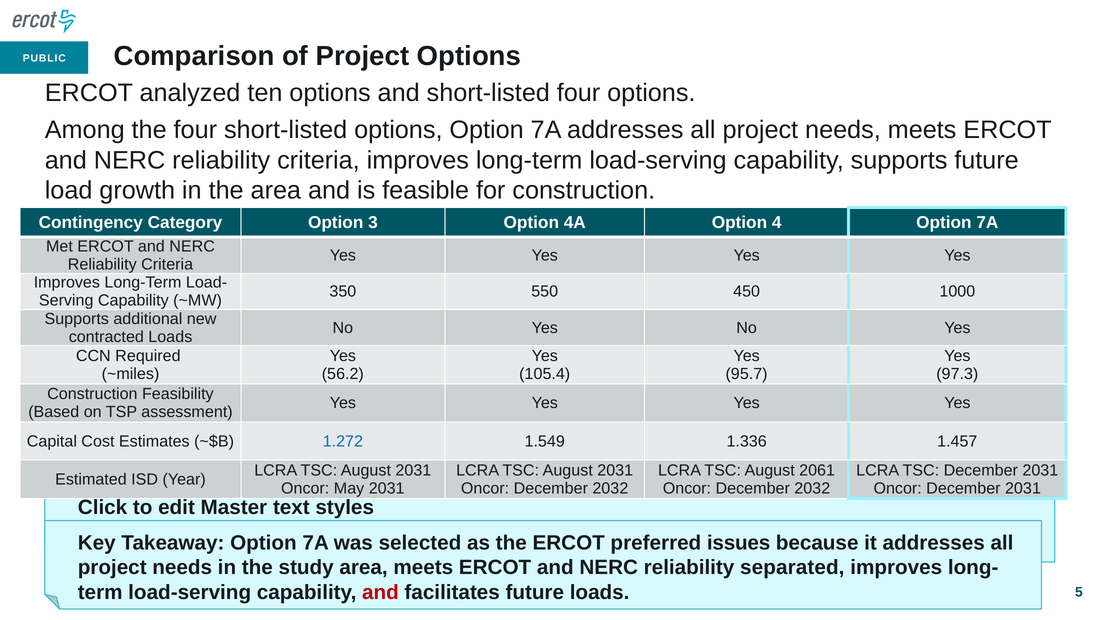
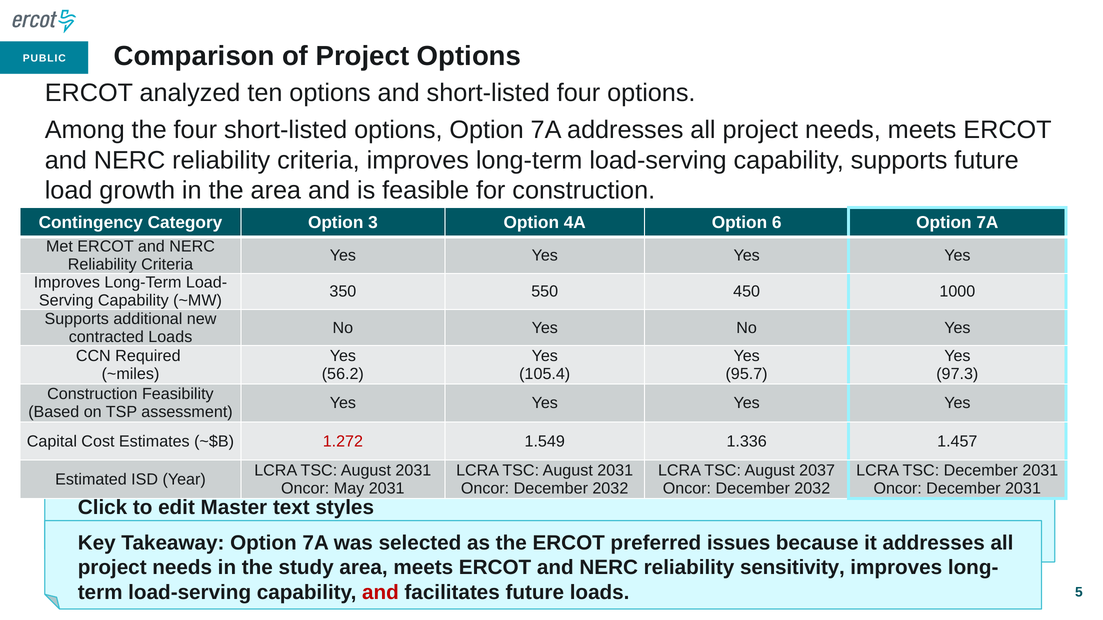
4: 4 -> 6 (777, 223)
1.272 colour: blue -> red (343, 442)
2061: 2061 -> 2037 (817, 471)
separated: separated -> sensitivity (792, 568)
